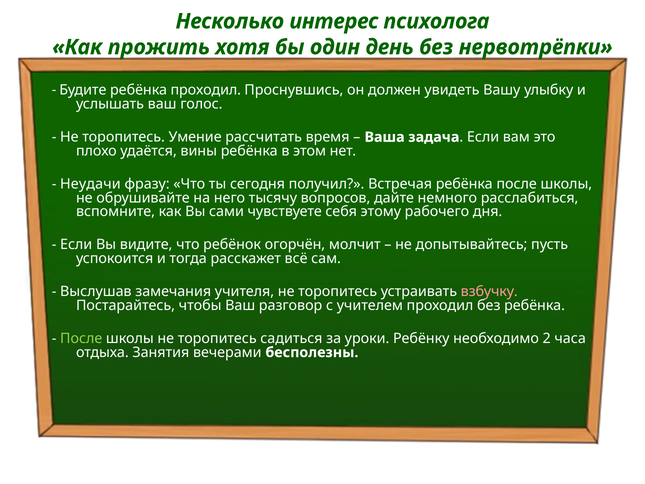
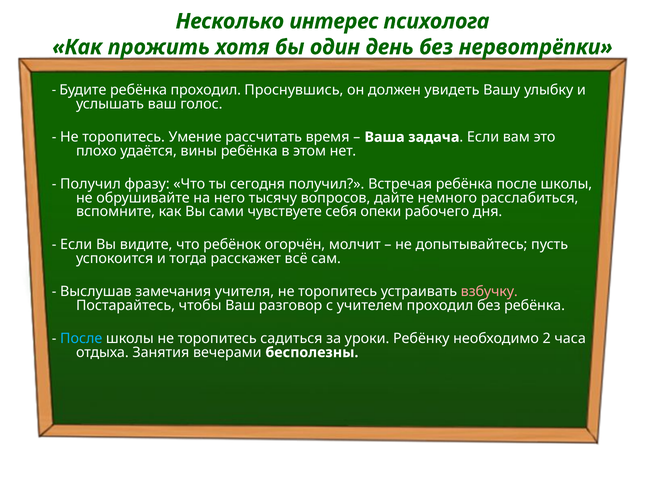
Неудачи: Неудачи -> Получил (90, 184)
этому: этому -> опеки (381, 211)
После colour: light green -> light blue (81, 338)
